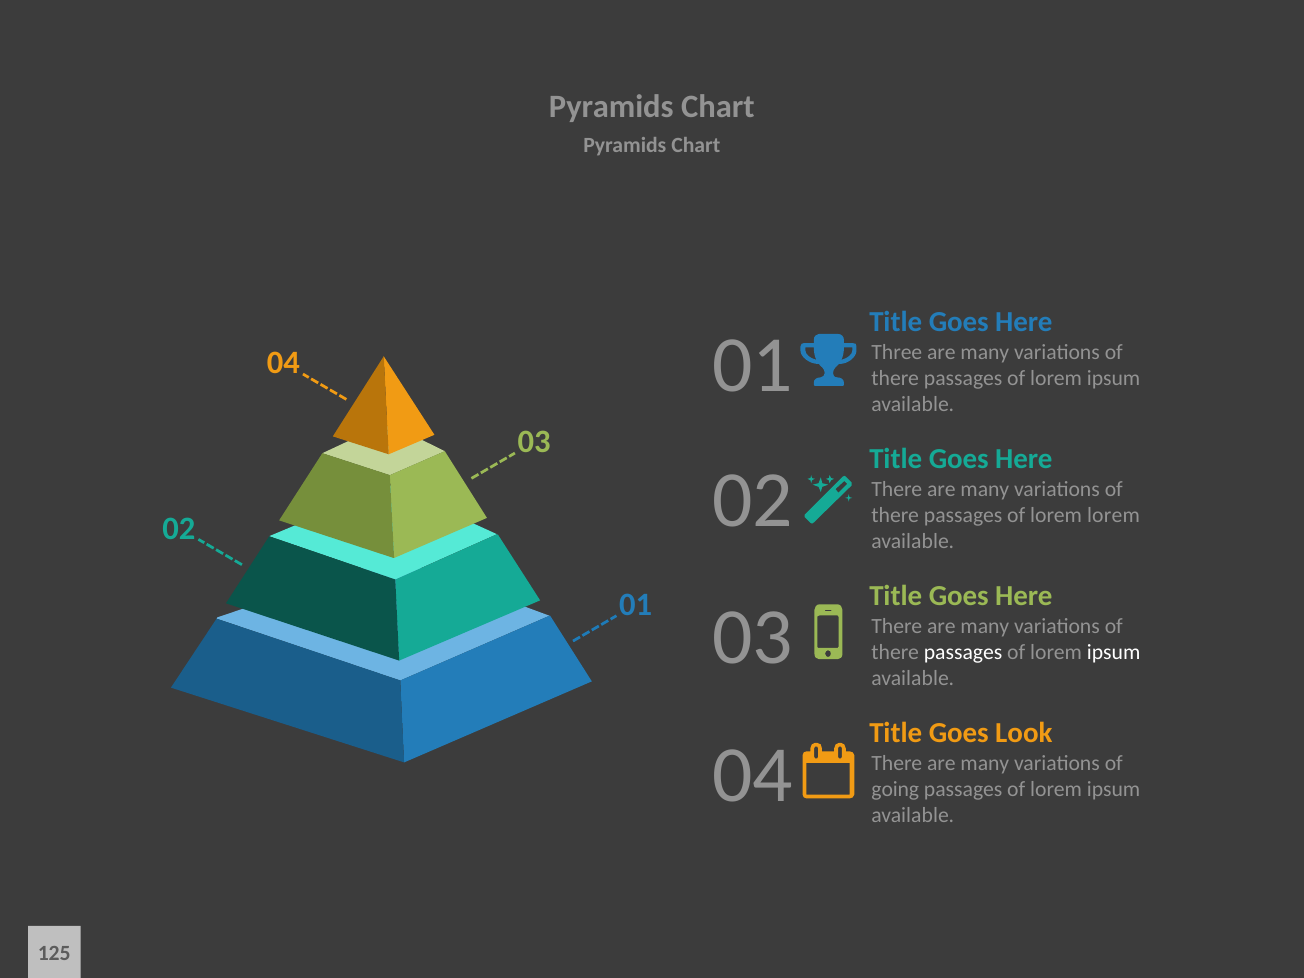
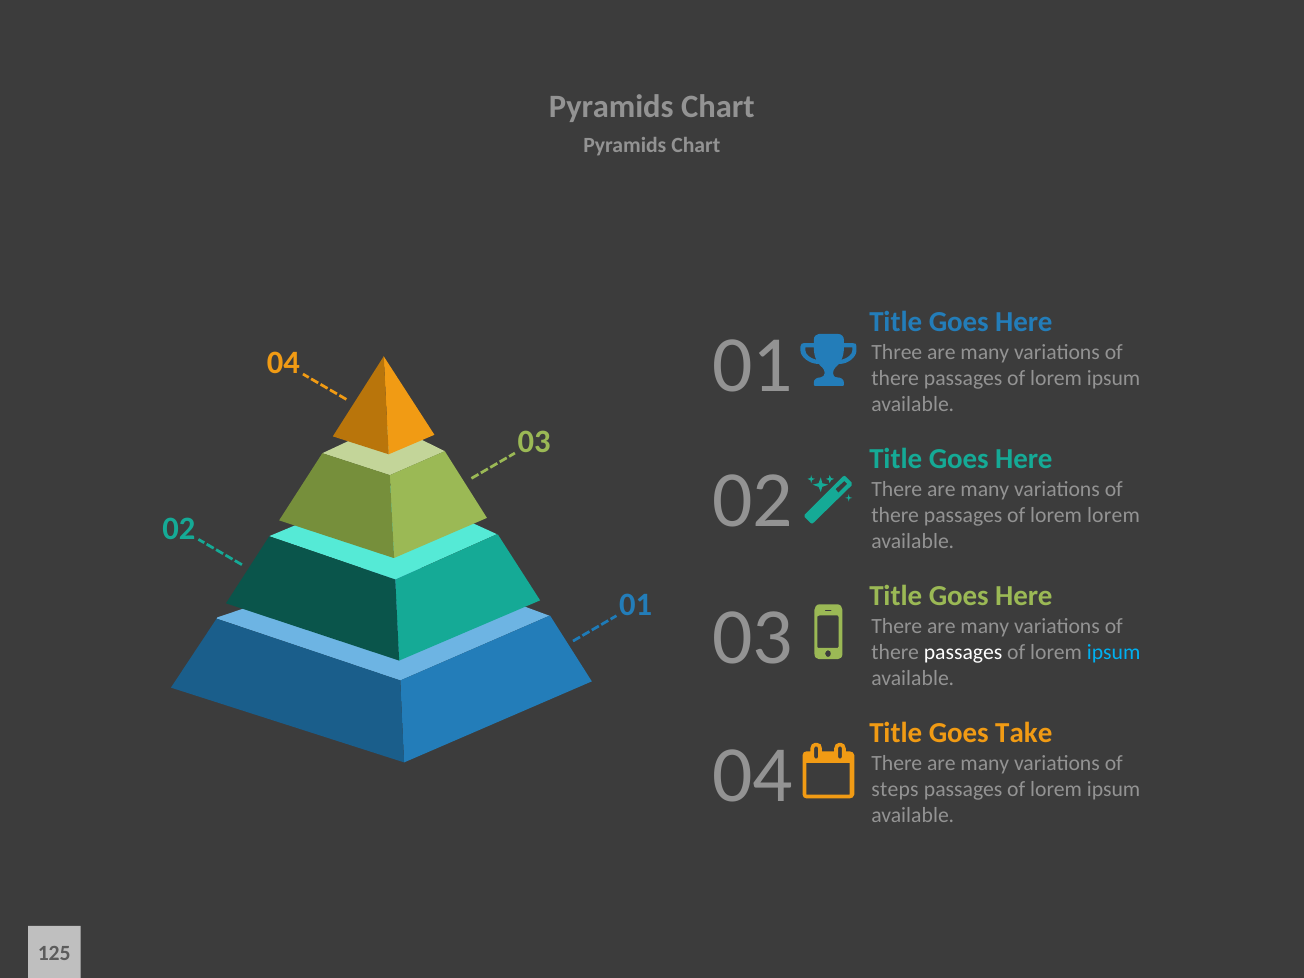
ipsum colour: white -> light blue (1114, 653)
Look: Look -> Take (1024, 732)
going: going -> steps (895, 790)
